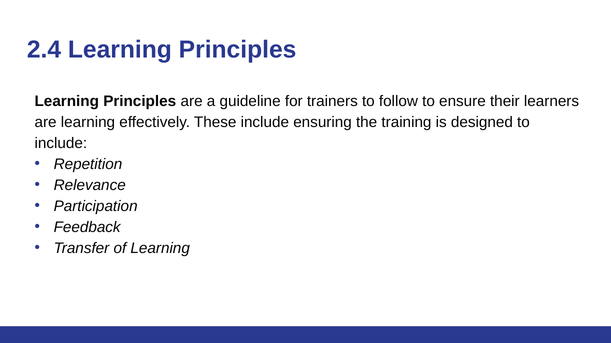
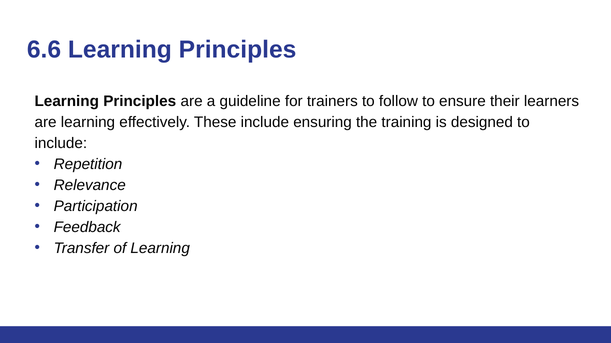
2.4: 2.4 -> 6.6 (44, 50)
